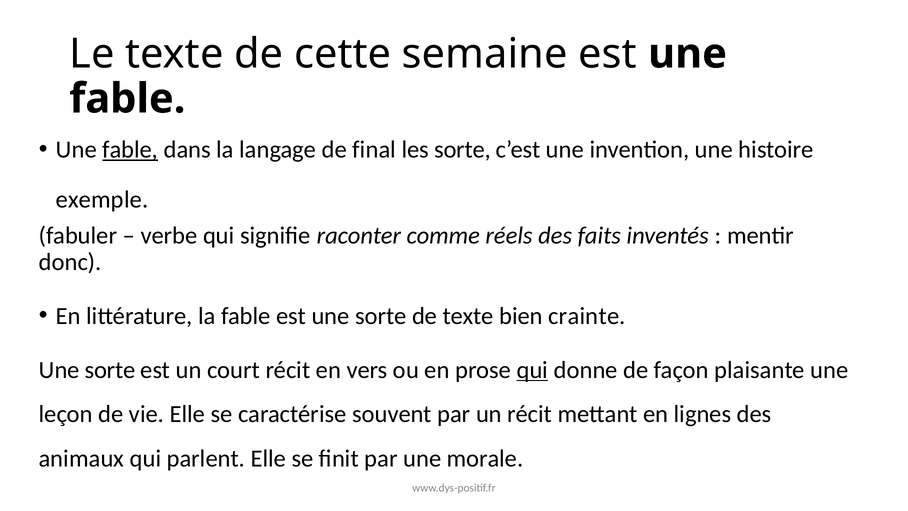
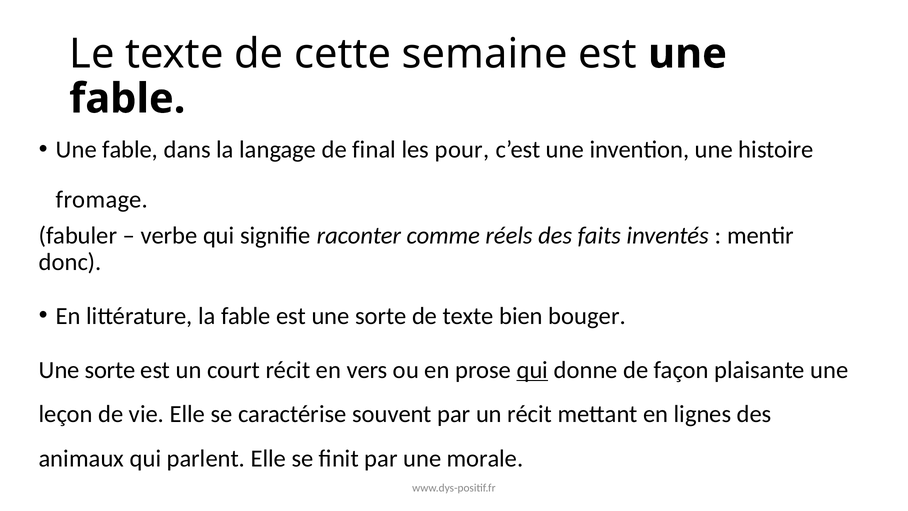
fable underline: present -> none (130, 150)
les sorte: sorte -> pour (462, 150)
exemple: exemple -> fromage (102, 200)
crainte: crainte -> bouger (587, 316)
